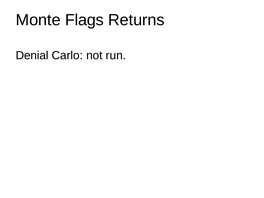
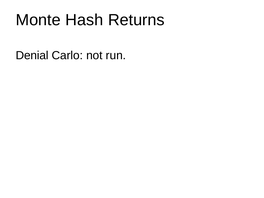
Flags: Flags -> Hash (84, 20)
